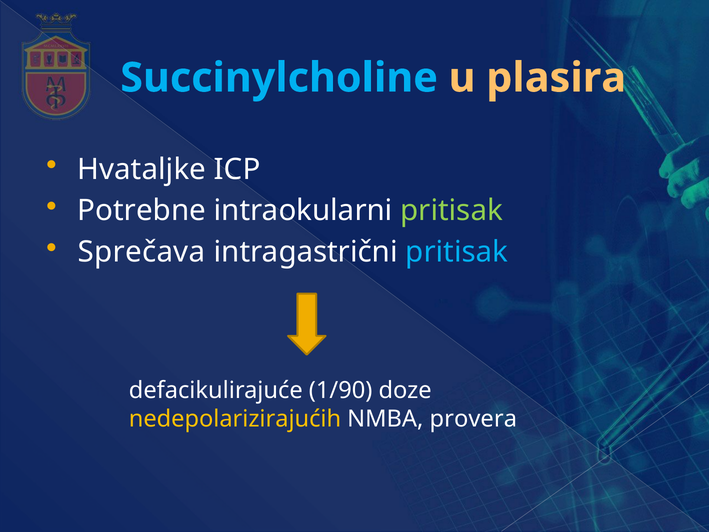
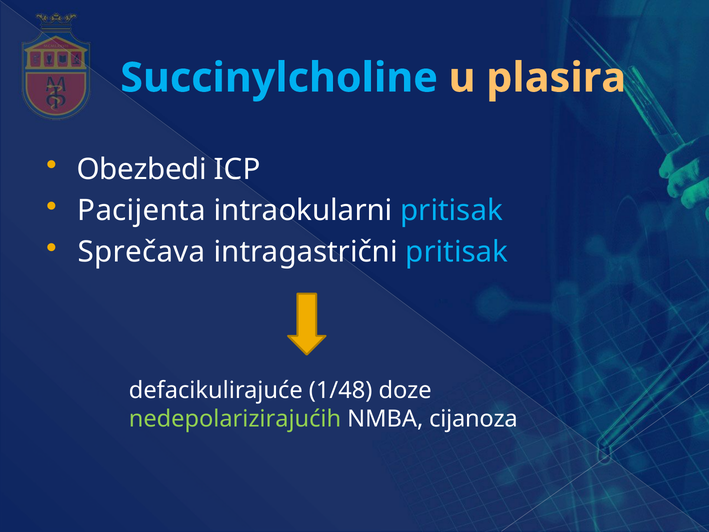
Hvataljke: Hvataljke -> Obezbedi (142, 169)
Potrebne: Potrebne -> Pacijenta (142, 211)
pritisak colour: light green -> light blue (452, 211)
1/90: 1/90 -> 1/48 (341, 390)
nedepolarizirajućih colour: yellow -> light green (235, 419)
provera: provera -> cijanoza (473, 419)
